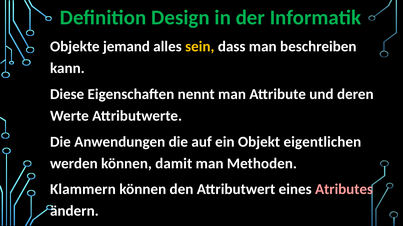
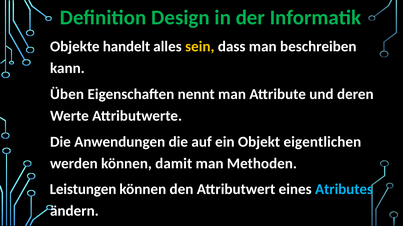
jemand: jemand -> handelt (126, 47)
Diese: Diese -> Üben (67, 94)
Klammern: Klammern -> Leistungen (83, 190)
Atributes colour: pink -> light blue (344, 190)
